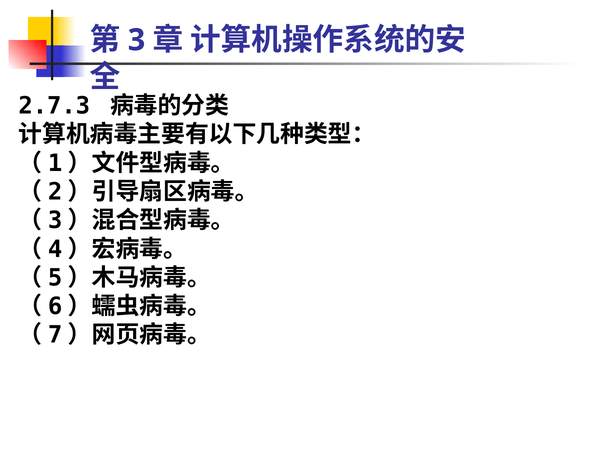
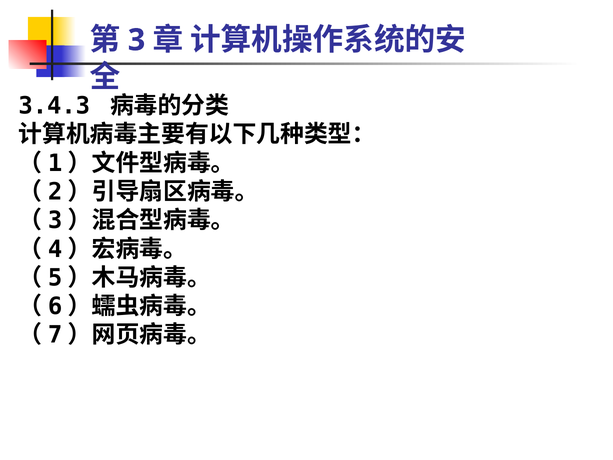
2.7.3: 2.7.3 -> 3.4.3 (54, 106)
